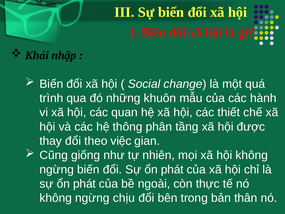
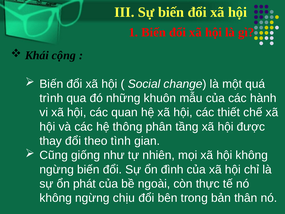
nhập: nhập -> cộng (64, 55)
việc: việc -> tình (121, 141)
đổi Sự ổn phát: phát -> đình (172, 169)
